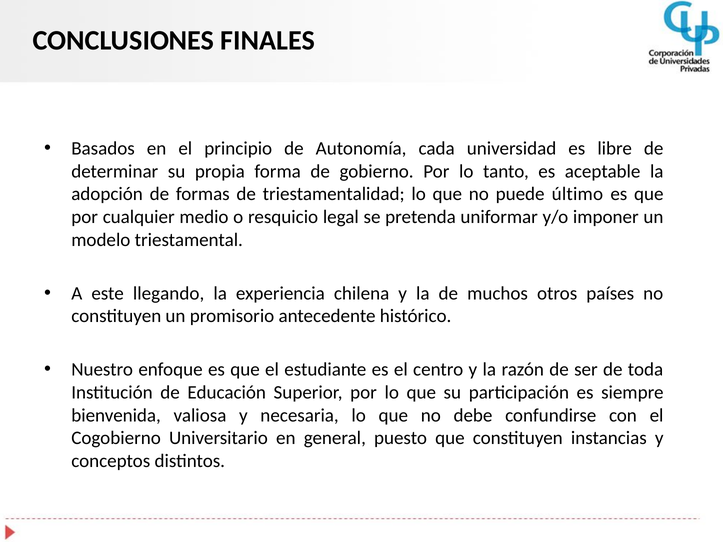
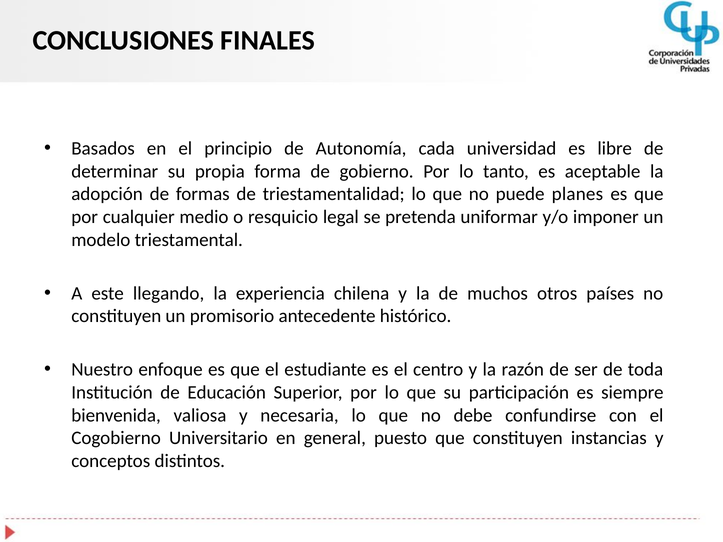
último: último -> planes (577, 194)
